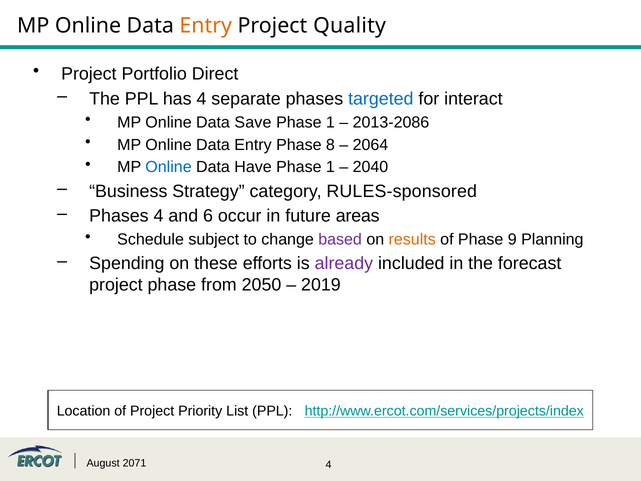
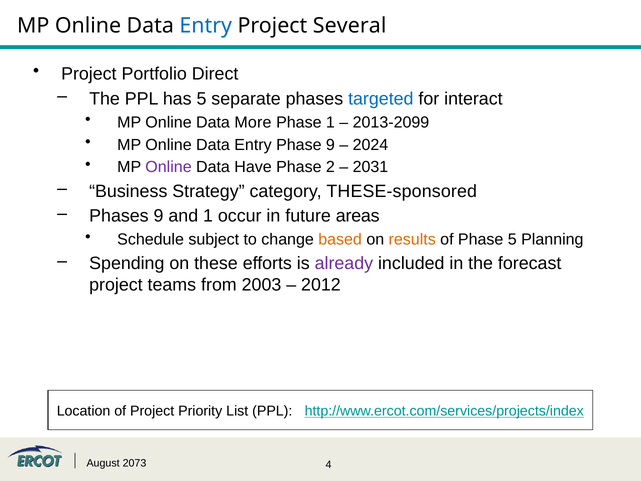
Entry colour: orange -> blue (206, 26)
Quality: Quality -> Several (350, 26)
has 4: 4 -> 5 (201, 99)
Save: Save -> More (253, 122)
2013-2086: 2013-2086 -> 2013-2099 (391, 122)
Phase 8: 8 -> 9 (330, 145)
2064: 2064 -> 2024 (370, 145)
Online colour: blue -> purple (169, 167)
1: 1 -> 2 (330, 167)
2040: 2040 -> 2031 (370, 167)
RULES-sponsored: RULES-sponsored -> THESE-sponsored (402, 191)
Phases 4: 4 -> 9 (159, 216)
and 6: 6 -> 1 (208, 216)
based colour: purple -> orange (340, 239)
Phase 9: 9 -> 5 (512, 239)
project phase: phase -> teams (172, 285)
2050: 2050 -> 2003 (262, 285)
2019: 2019 -> 2012 (321, 285)
2071: 2071 -> 2073 (135, 463)
